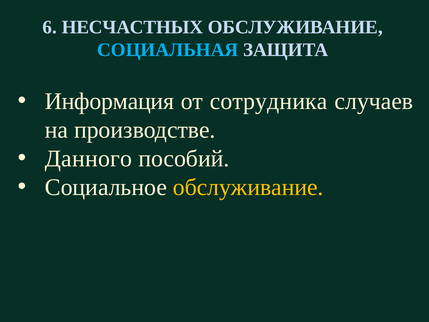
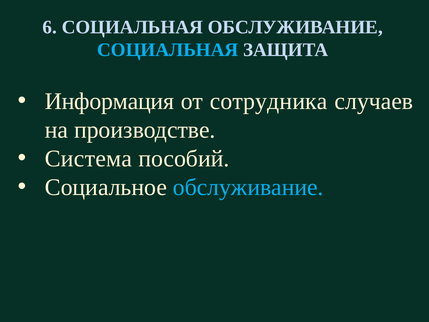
6 НЕСЧАСТНЫХ: НЕСЧАСТНЫХ -> СОЦИАЛЬНАЯ (132, 27)
Данного: Данного -> Система (88, 158)
обслуживание colour: yellow -> light blue (248, 187)
